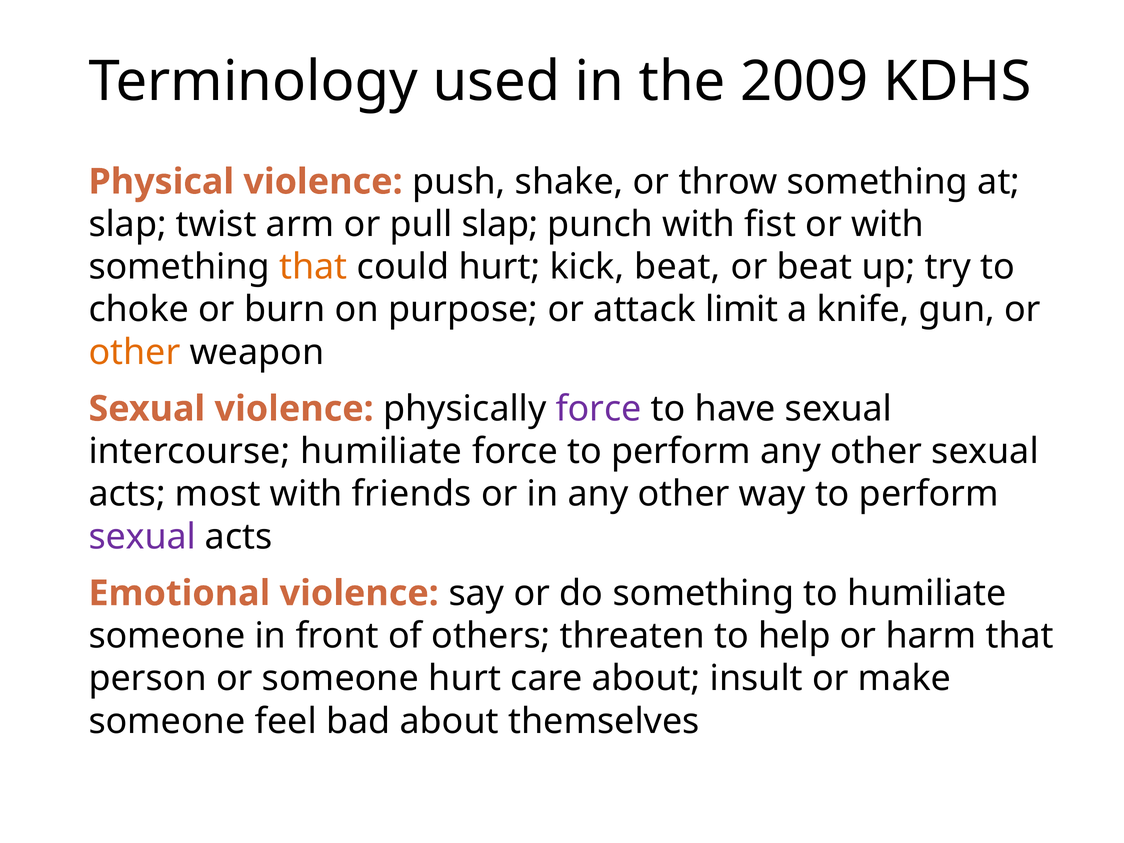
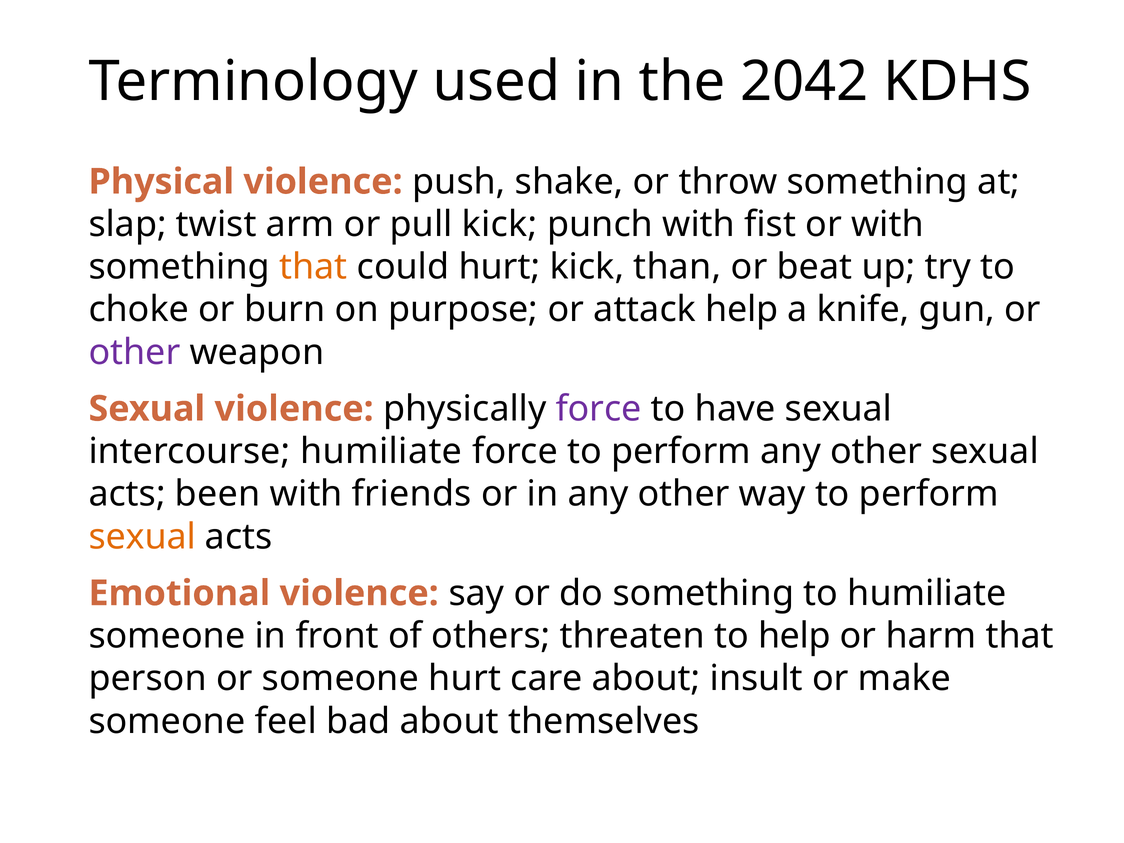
2009: 2009 -> 2042 (804, 82)
pull slap: slap -> kick (500, 224)
kick beat: beat -> than (677, 267)
attack limit: limit -> help (742, 310)
other colour: orange -> purple (134, 352)
most: most -> been (218, 494)
sexual colour: purple -> orange (142, 537)
